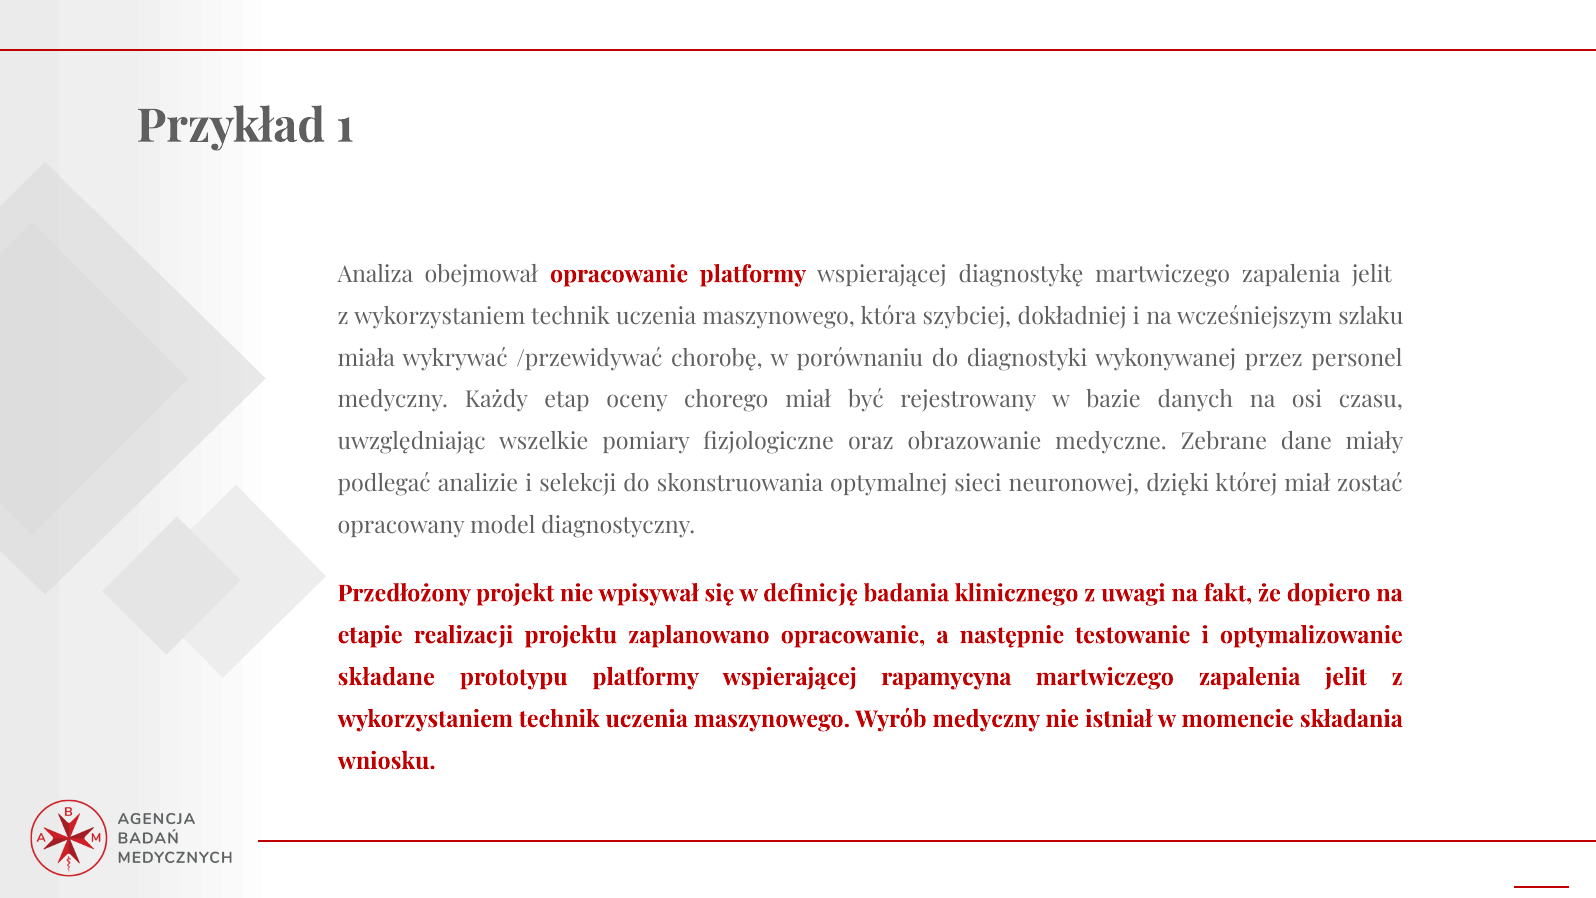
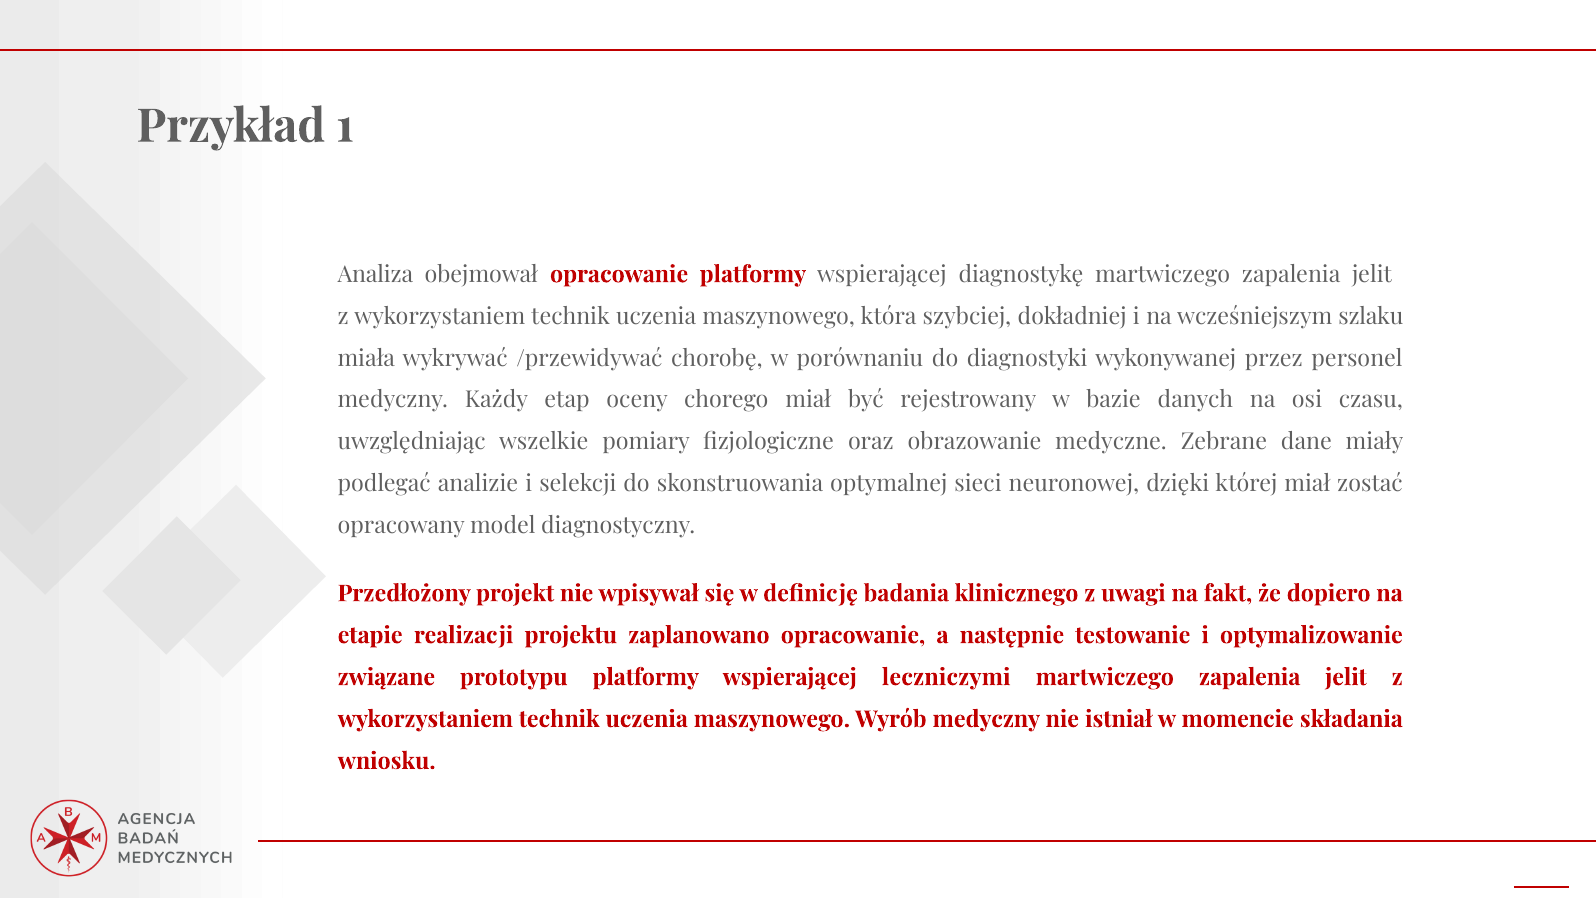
składane: składane -> związane (386, 677)
rapamycyna: rapamycyna -> leczniczymi (946, 677)
